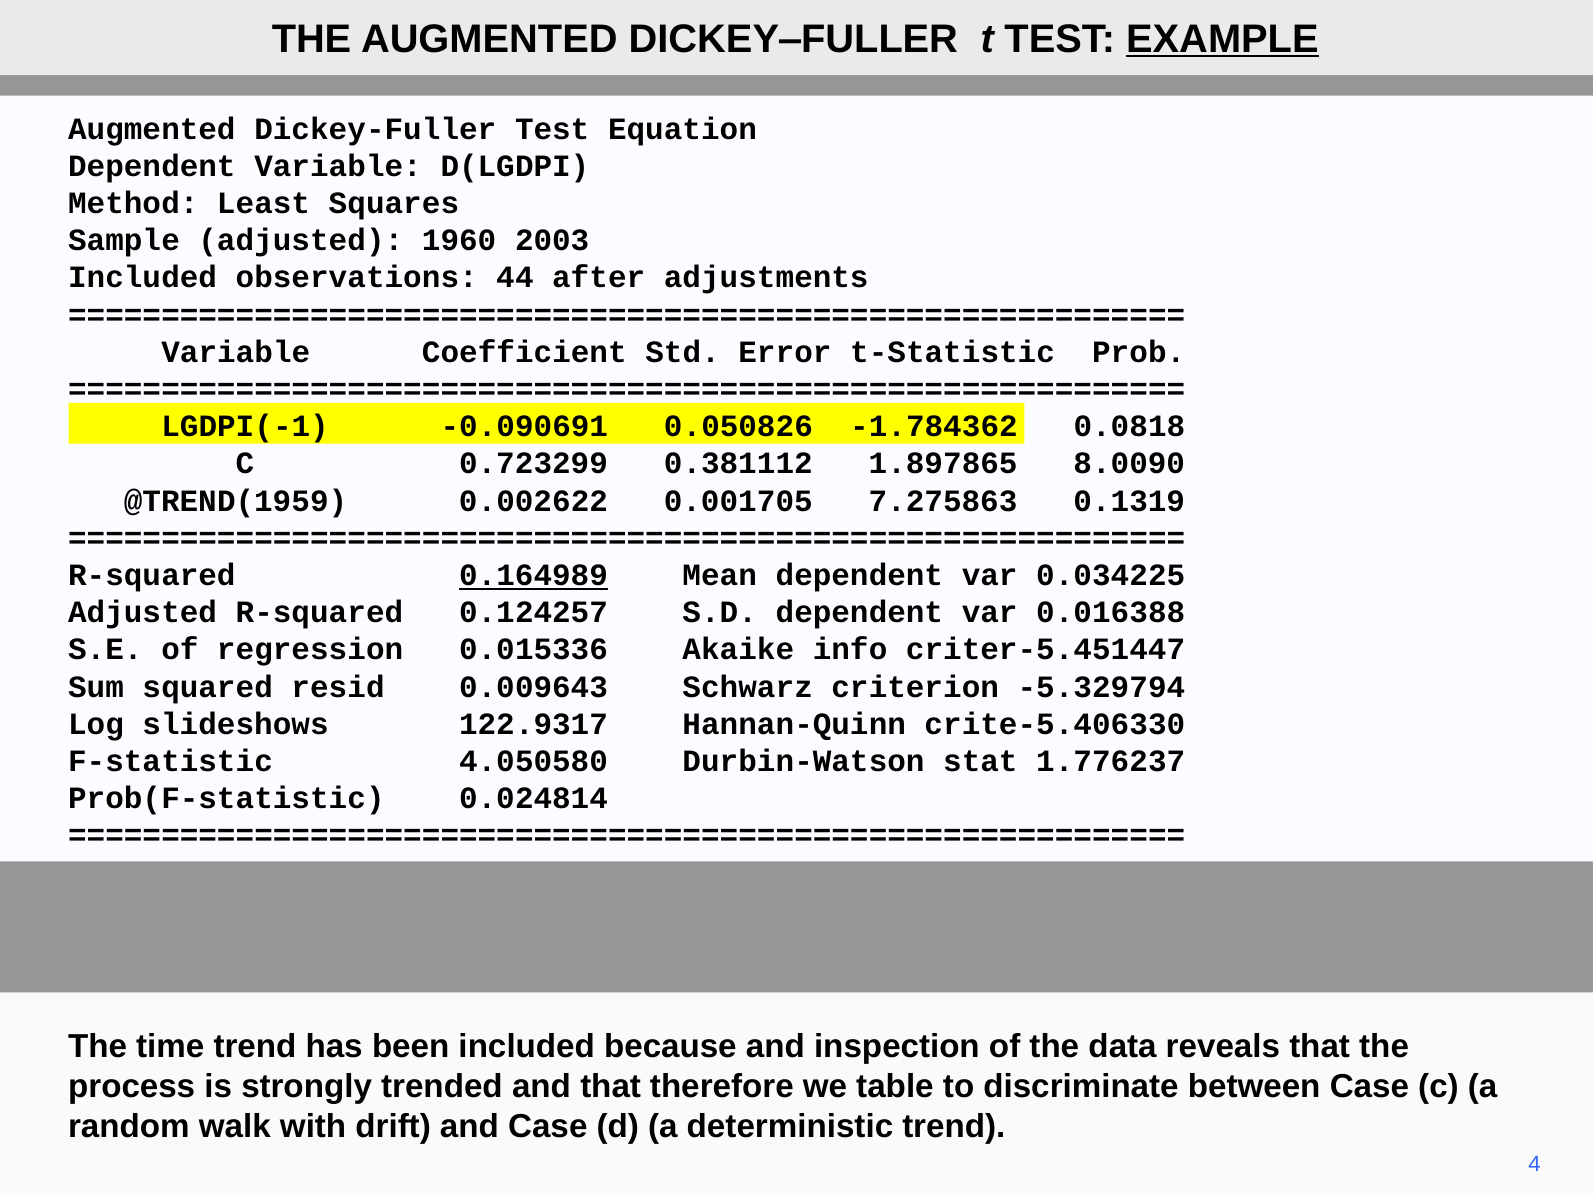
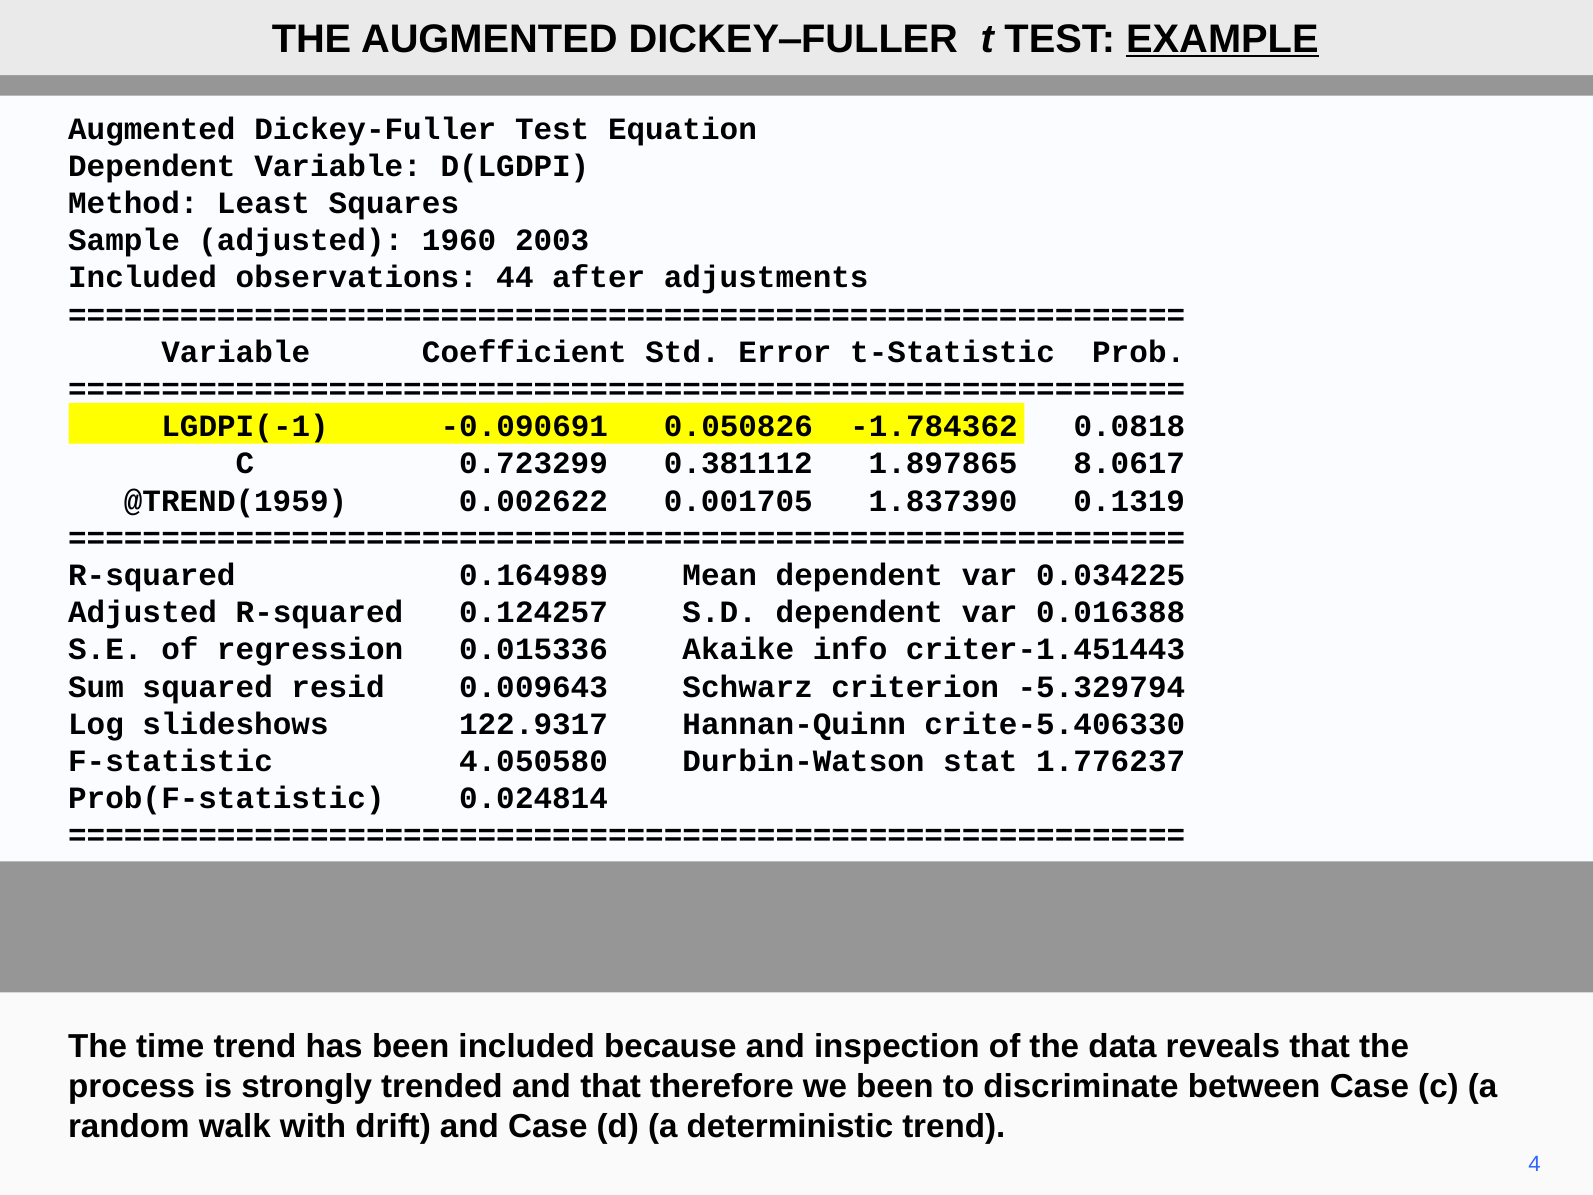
8.0090: 8.0090 -> 8.0617 (1129, 464)
7.275863: 7.275863 -> 1.837390 (943, 501)
0.164989 underline: present -> none (533, 575)
criter-5.451447: criter-5.451447 -> criter-1.451443 (1046, 650)
we table: table -> been (895, 1087)
